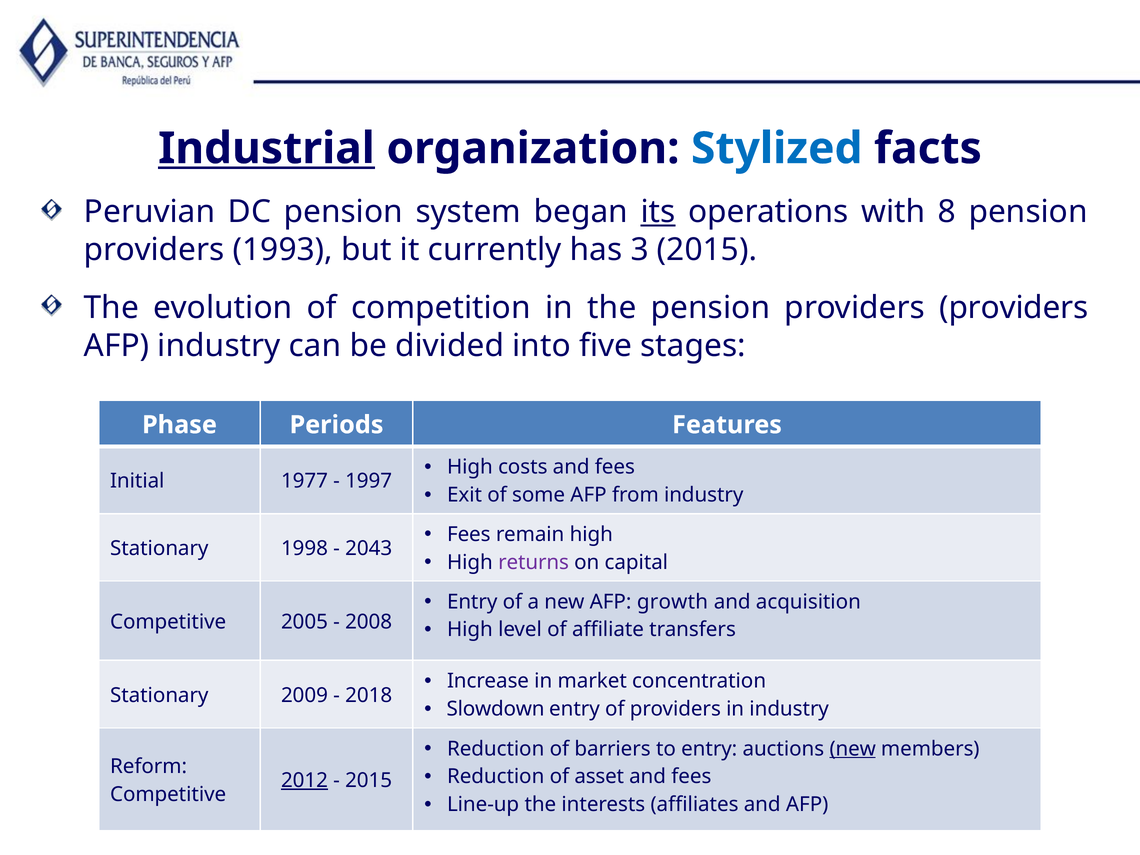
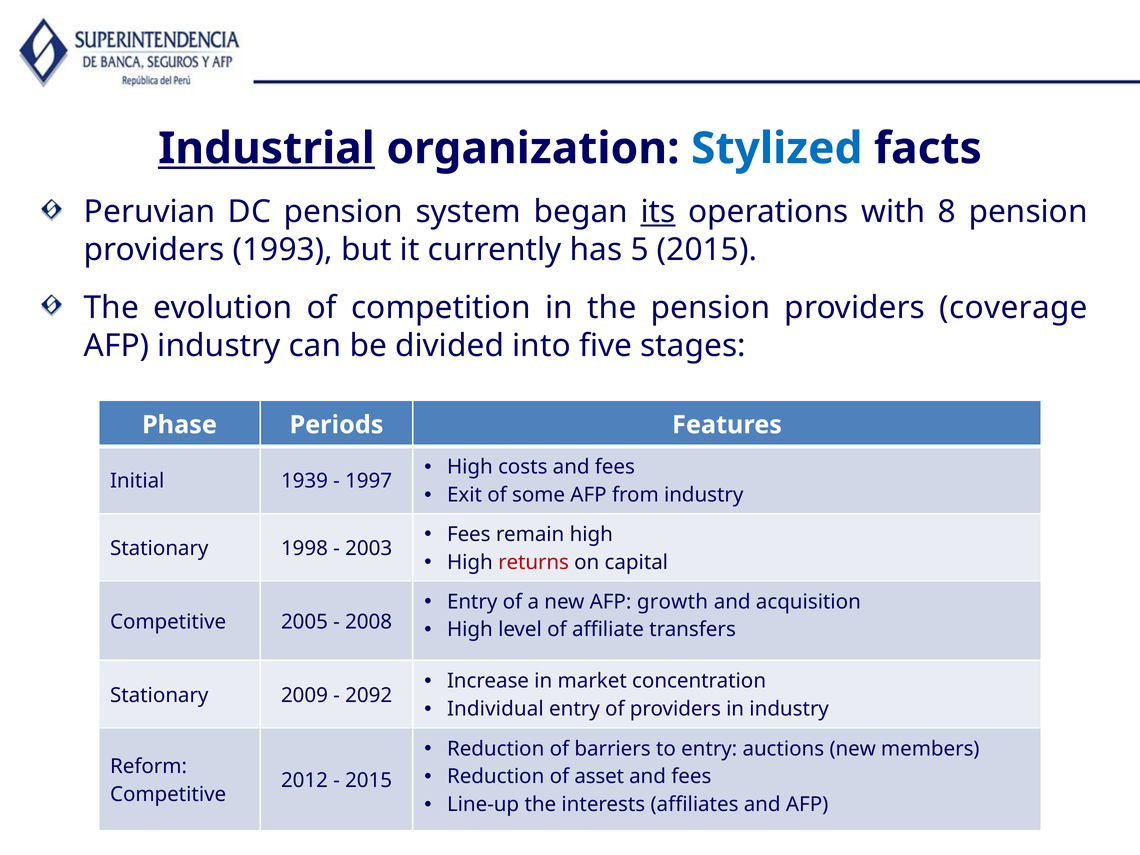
3: 3 -> 5 (640, 250)
providers providers: providers -> coverage (1014, 308)
1977: 1977 -> 1939 (304, 481)
2043: 2043 -> 2003 (369, 548)
returns colour: purple -> red (534, 562)
2018: 2018 -> 2092 (369, 695)
Slowdown: Slowdown -> Individual (495, 709)
new underline: present -> none (853, 749)
2012 underline: present -> none (304, 780)
